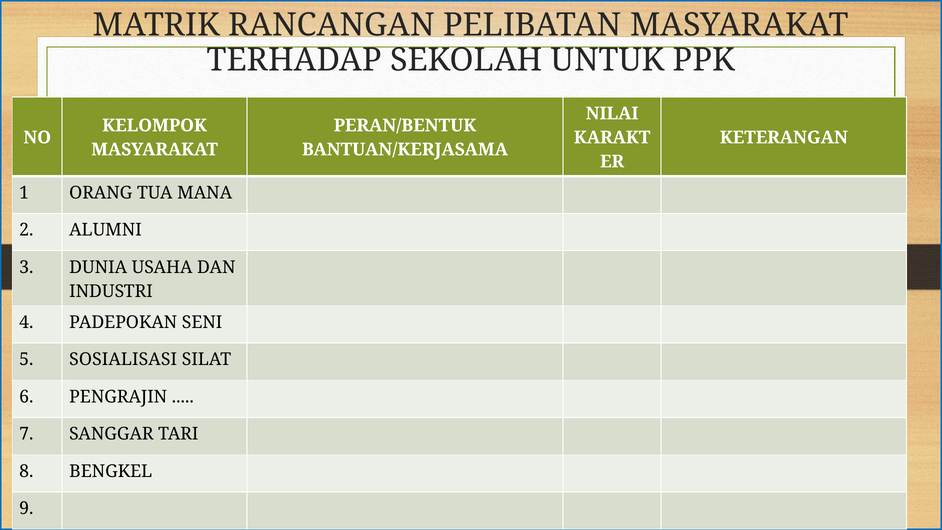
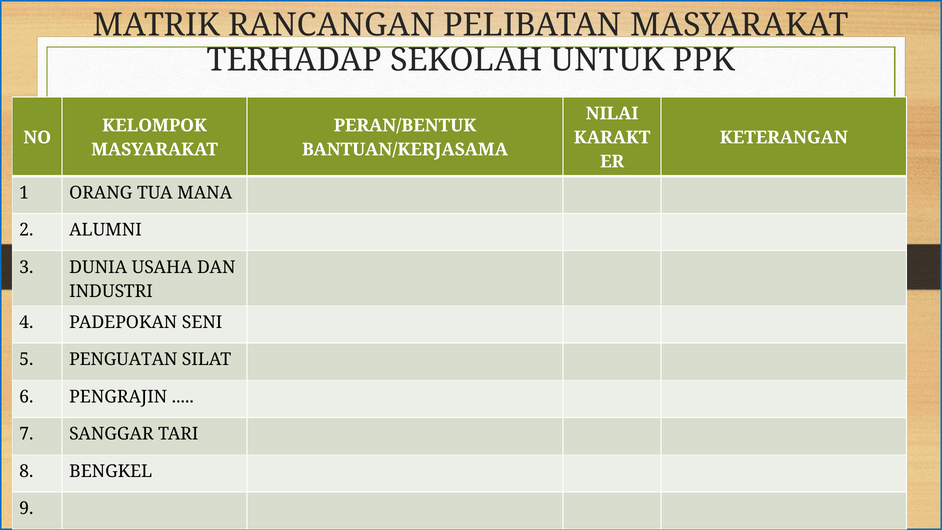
SOSIALISASI: SOSIALISASI -> PENGUATAN (123, 360)
